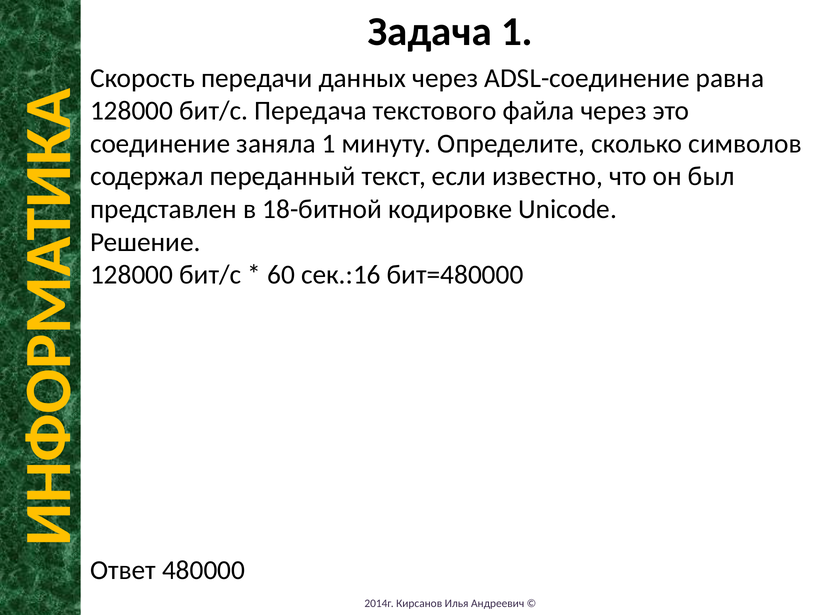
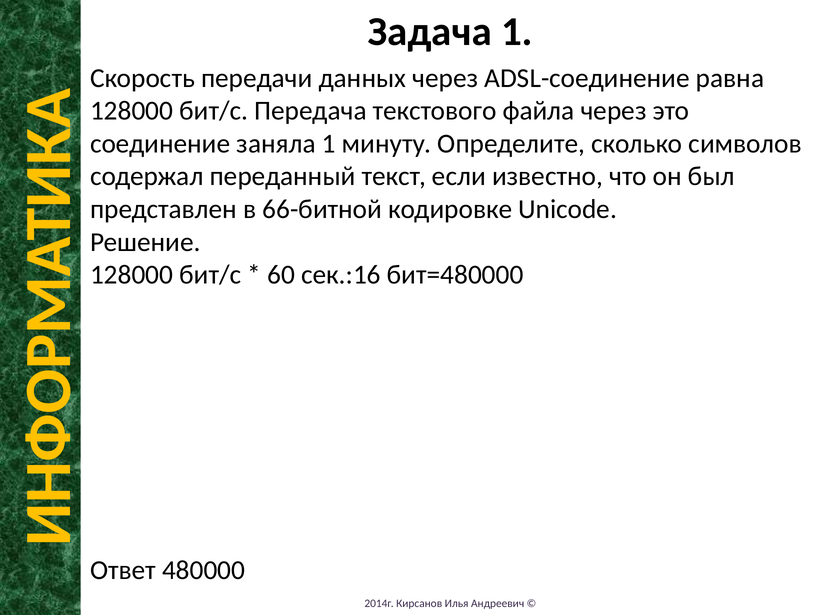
18-битной: 18-битной -> 66-битной (322, 209)
